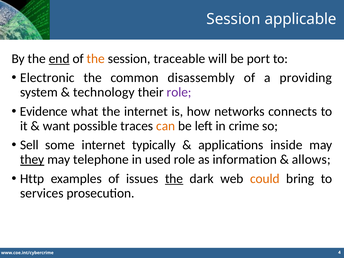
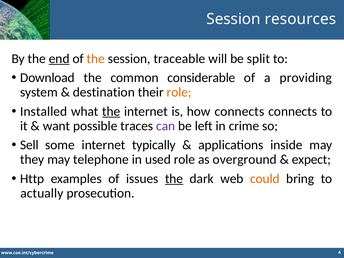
applicable: applicable -> resources (300, 19)
port: port -> split (258, 59)
Electronic: Electronic -> Download (47, 78)
disassembly: disassembly -> considerable (201, 78)
technology: technology -> destination (104, 92)
role colour: purple -> orange (179, 92)
Evidence: Evidence -> Installed (44, 111)
the underline: none -> present (111, 111)
how networks: networks -> connects (239, 111)
can colour: orange -> purple (166, 126)
they underline: present -> none (32, 159)
information: information -> overground (245, 159)
allows: allows -> expect (311, 159)
services: services -> actually (42, 193)
